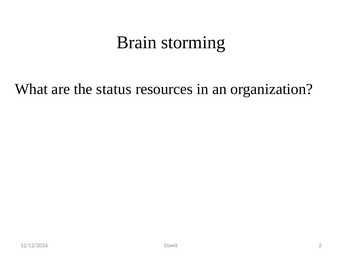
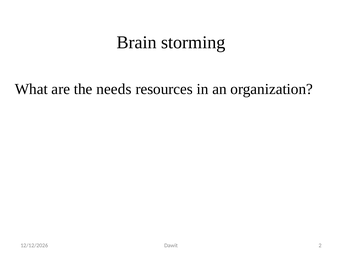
status: status -> needs (114, 89)
